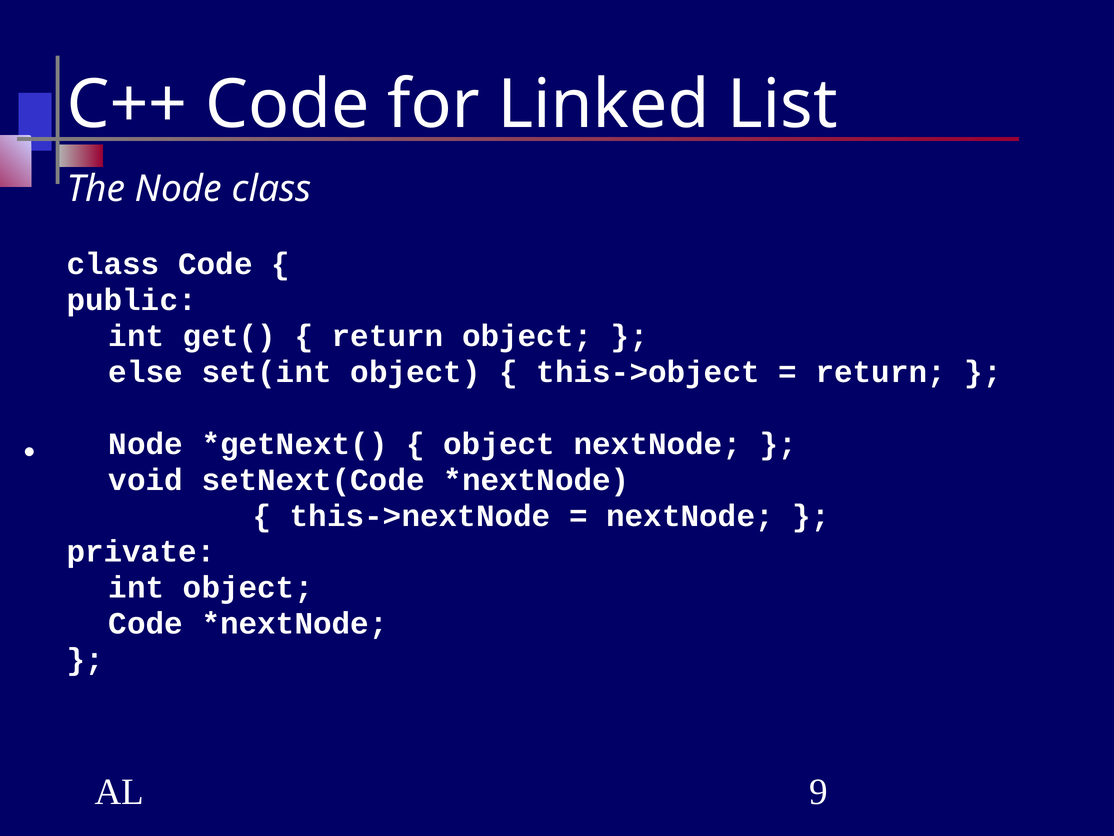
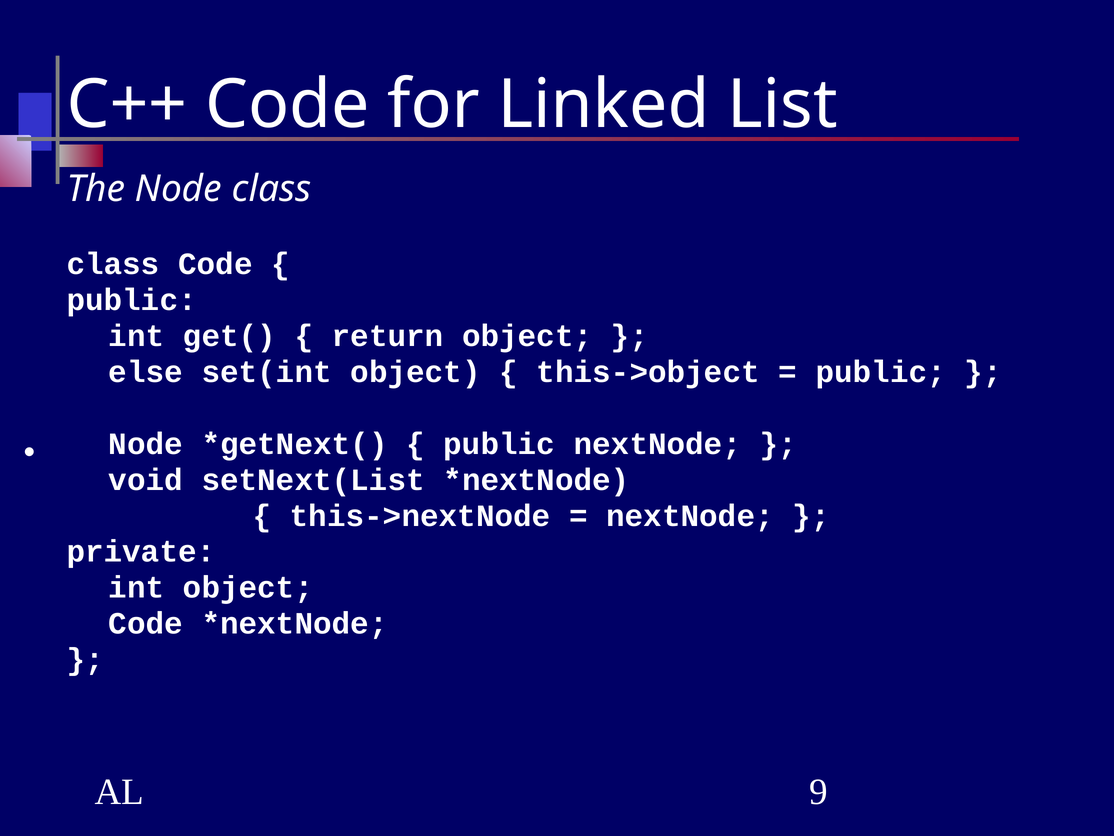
return: return -> public (881, 372)
object: object -> public (499, 444)
setNext(Code: setNext(Code -> setNext(List (313, 480)
